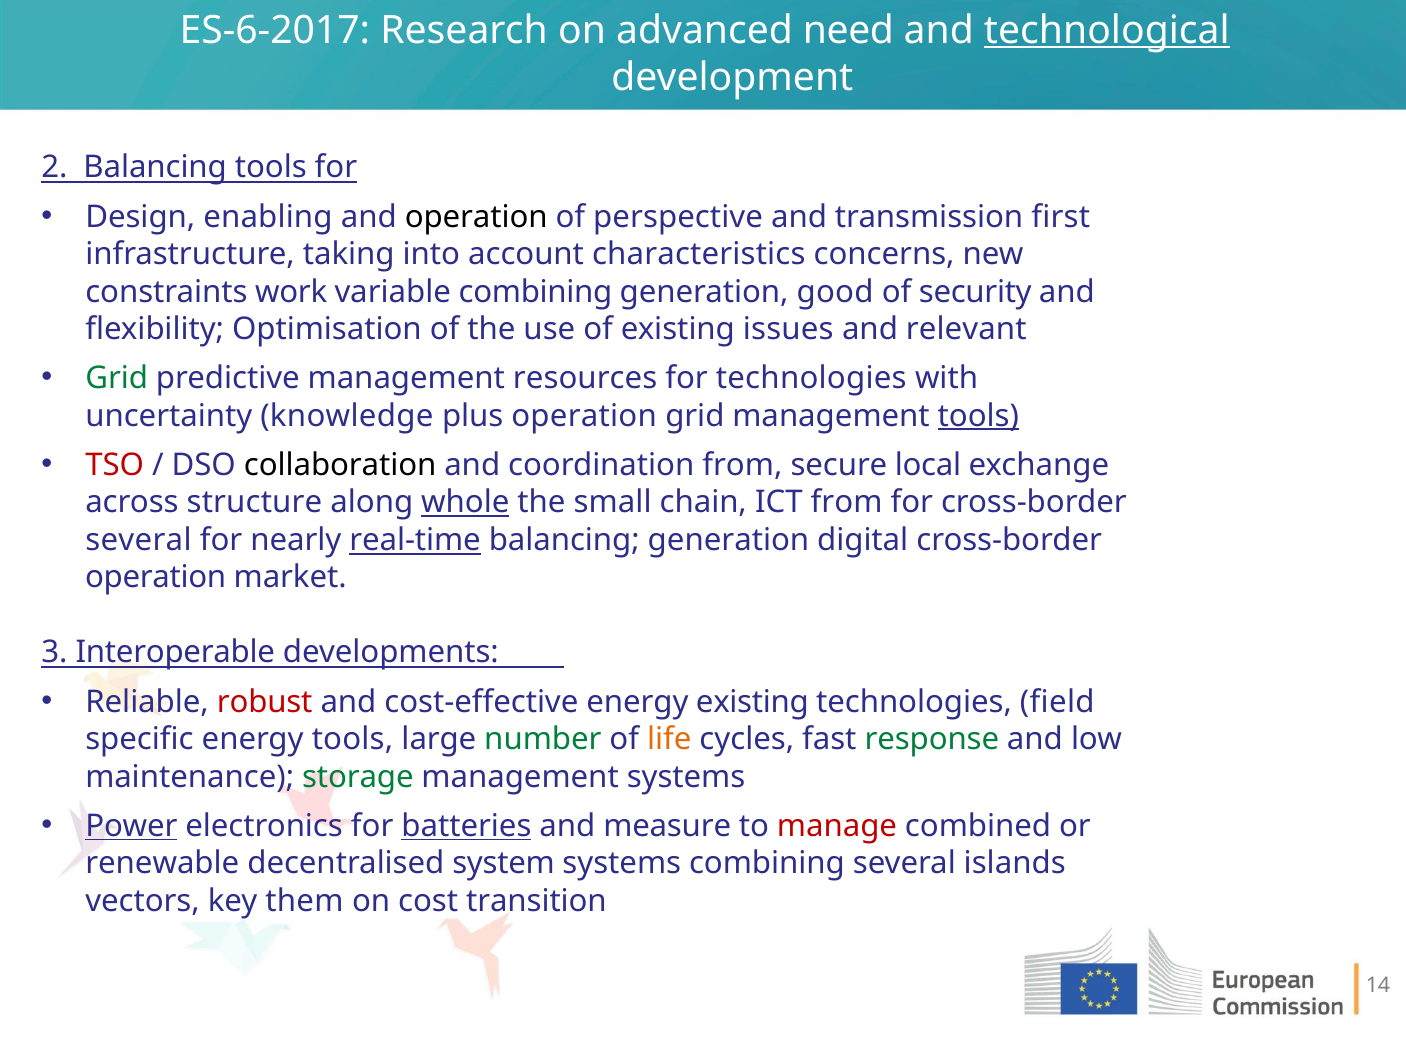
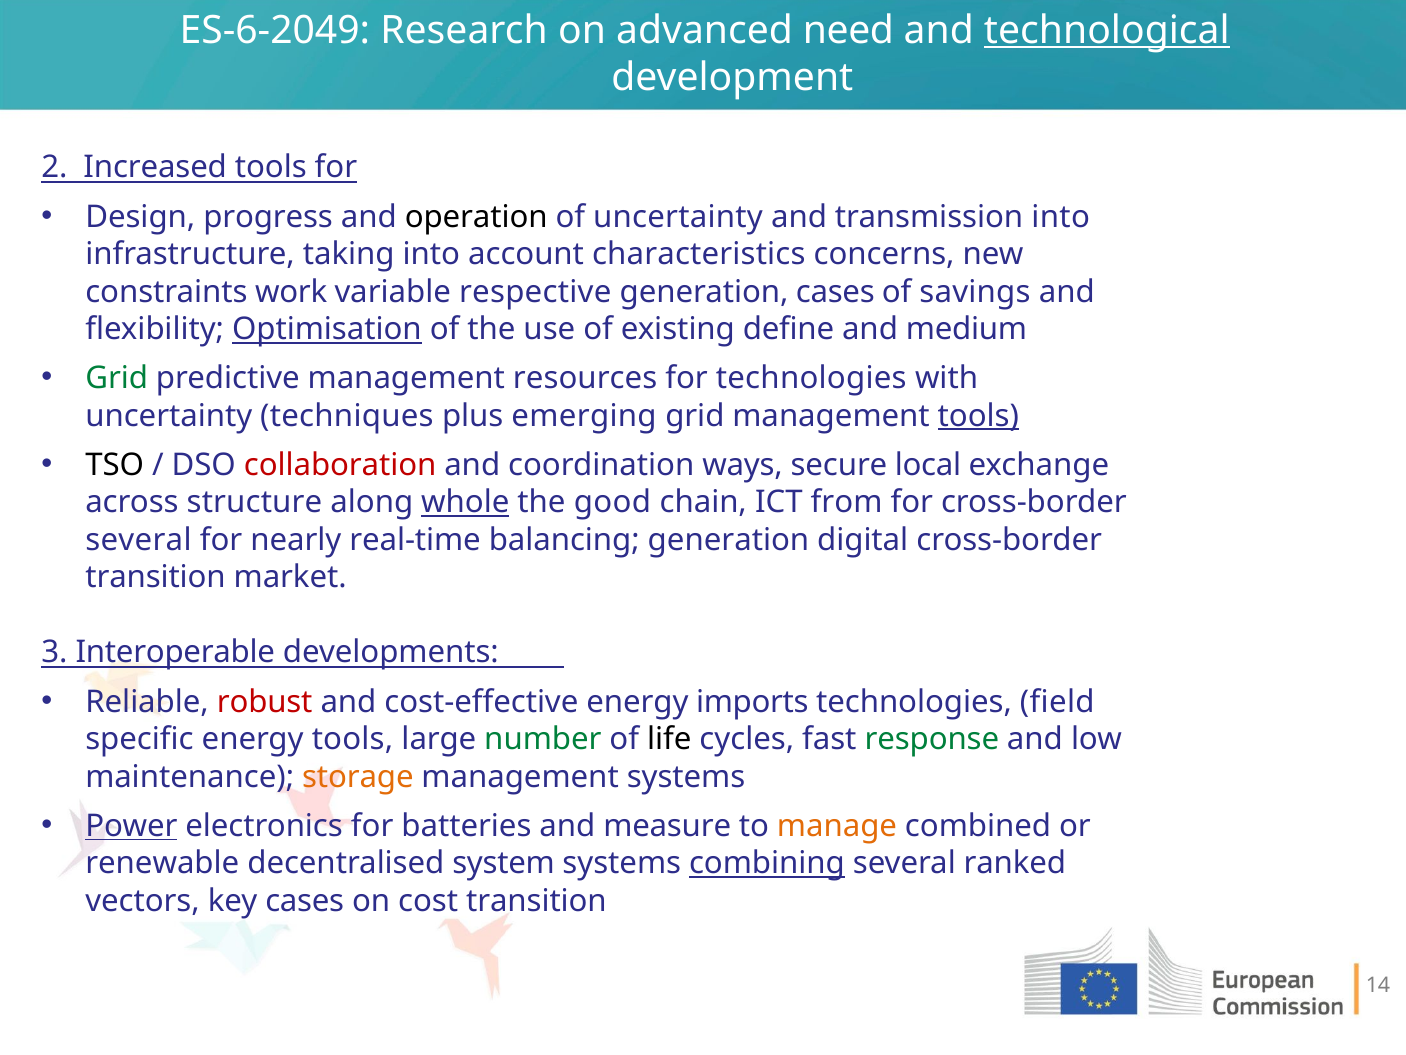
ES-6-2017: ES-6-2017 -> ES-6-2049 (275, 30)
2 Balancing: Balancing -> Increased (155, 167)
enabling: enabling -> progress (268, 217)
of perspective: perspective -> uncertainty (678, 217)
transmission first: first -> into (1061, 217)
variable combining: combining -> respective (535, 292)
generation good: good -> cases (835, 292)
security: security -> savings (975, 292)
Optimisation underline: none -> present (327, 329)
issues: issues -> define (788, 329)
relevant: relevant -> medium (966, 329)
knowledge: knowledge -> techniques (347, 416)
plus operation: operation -> emerging (584, 416)
TSO colour: red -> black (115, 465)
collaboration colour: black -> red (340, 465)
coordination from: from -> ways (742, 465)
small: small -> good (612, 502)
real-time underline: present -> none (415, 540)
operation: operation -> transition (156, 577)
energy existing: existing -> imports (752, 702)
life colour: orange -> black (669, 739)
storage colour: green -> orange (358, 777)
batteries underline: present -> none (466, 826)
manage colour: red -> orange (837, 826)
combining underline: none -> present (767, 863)
islands: islands -> ranked (1015, 863)
key them: them -> cases (305, 901)
